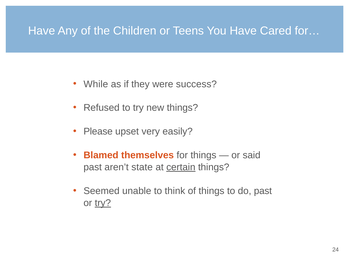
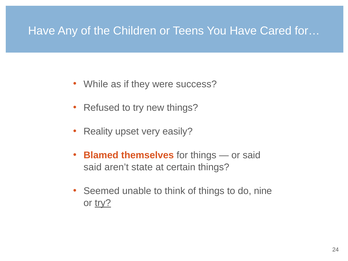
Please: Please -> Reality (98, 131)
past: past -> said (93, 167)
certain underline: present -> none (181, 167)
do past: past -> nine (263, 191)
